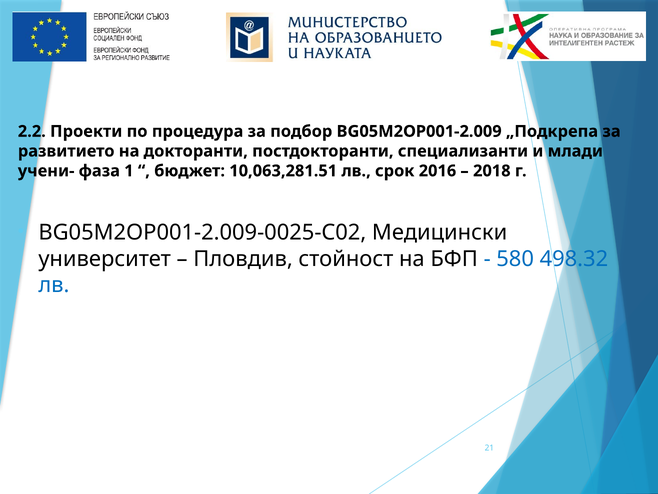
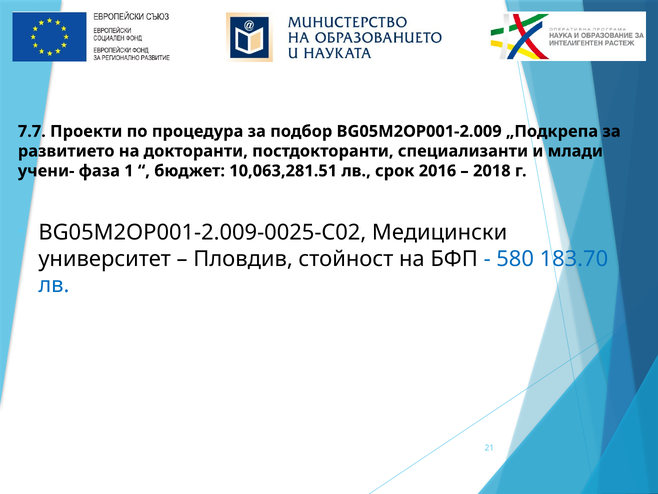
2.2: 2.2 -> 7.7 (32, 131)
498.32: 498.32 -> 183.70 (574, 258)
